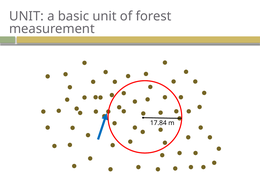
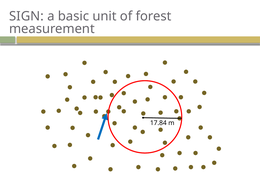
UNIT: UNIT -> SIGN (26, 16)
